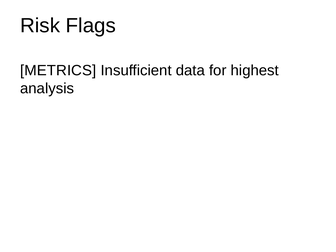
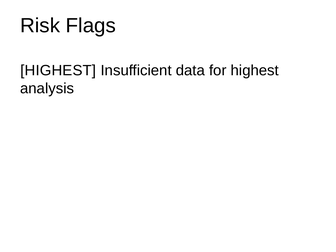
METRICS: METRICS -> HIGHEST (58, 70)
